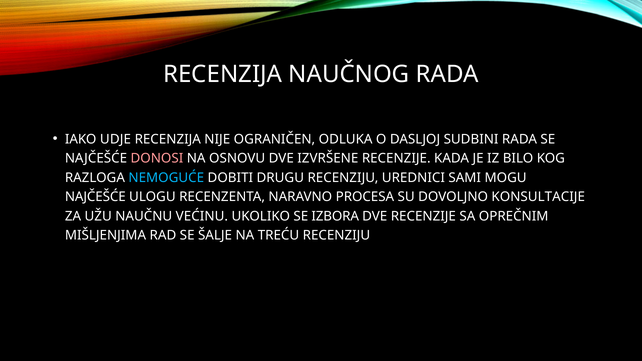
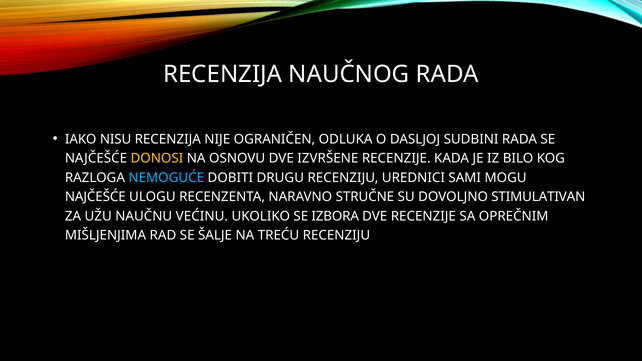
UDJE: UDJE -> NISU (116, 139)
DONOSI colour: pink -> yellow (157, 158)
PROCESA: PROCESA -> STRUČNE (365, 197)
KONSULTACIJE: KONSULTACIJE -> STIMULATIVAN (538, 197)
